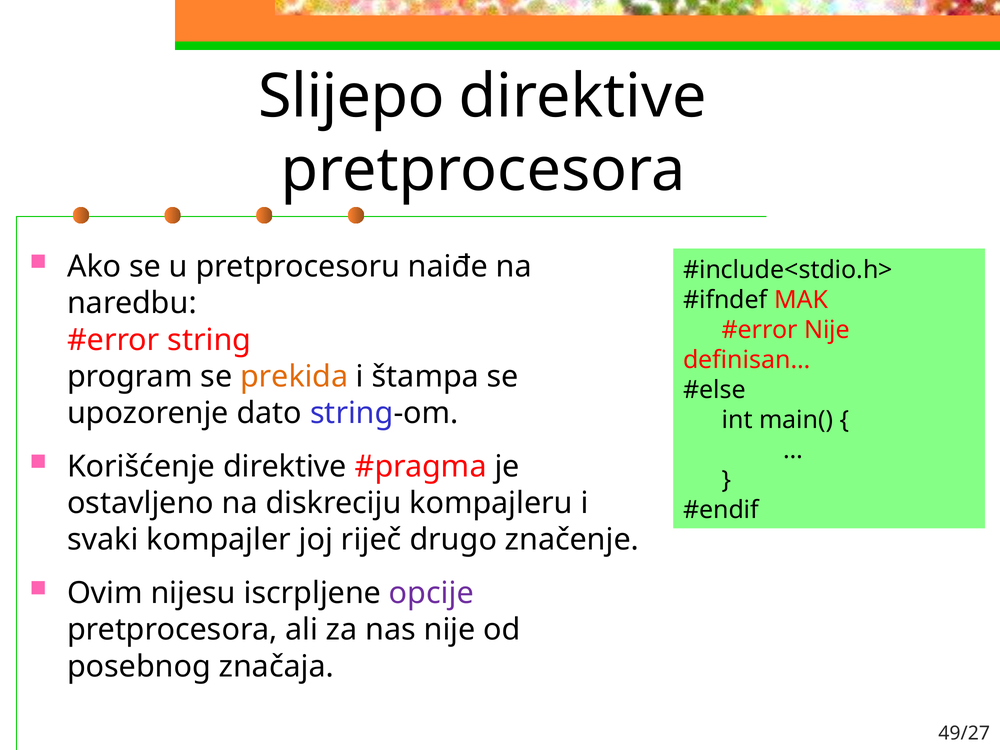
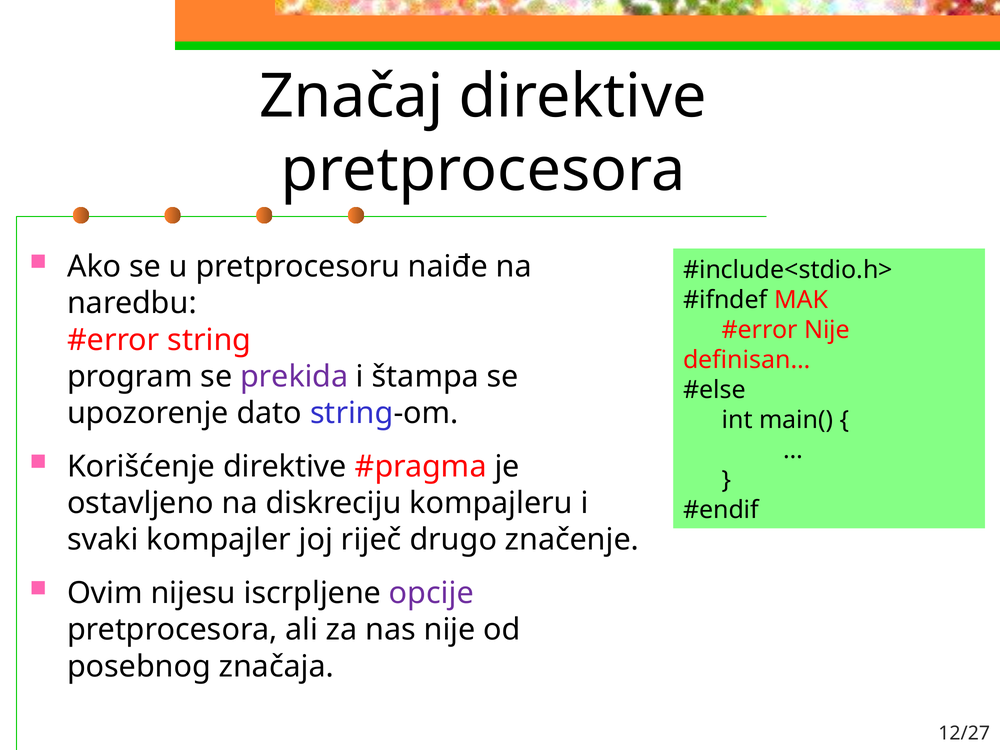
Slijepo: Slijepo -> Značaj (351, 97)
prekida colour: orange -> purple (294, 377)
49/27: 49/27 -> 12/27 (964, 733)
